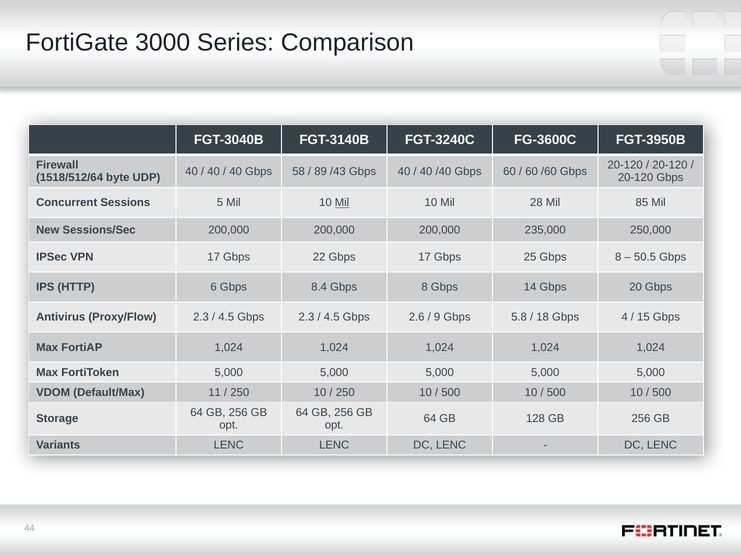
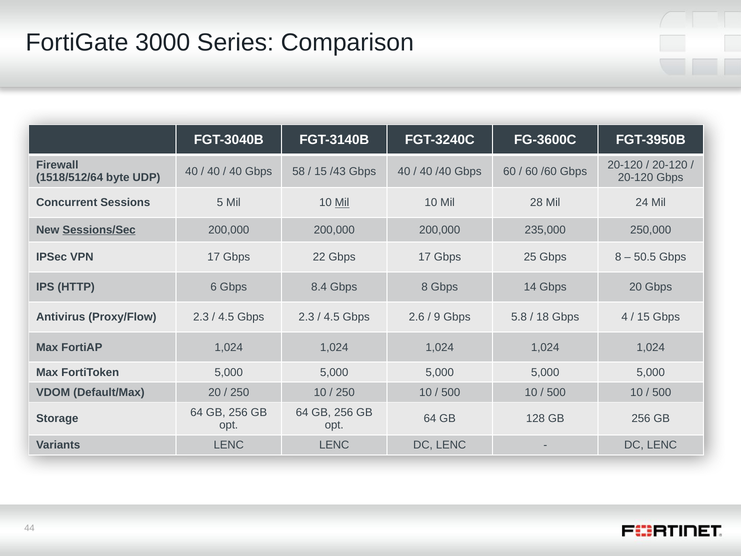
89: 89 -> 15 (321, 171)
85: 85 -> 24 (642, 203)
Sessions/Sec underline: none -> present (99, 230)
Default/Max 11: 11 -> 20 (215, 392)
